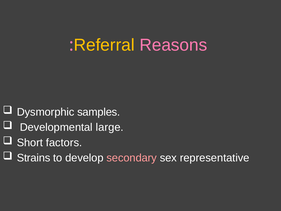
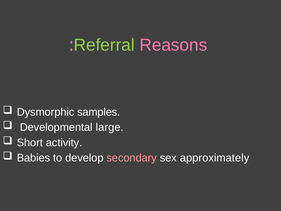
Referral colour: yellow -> light green (104, 45)
factors: factors -> activity (64, 142)
Strains: Strains -> Babies (34, 158)
representative: representative -> approximately (215, 158)
